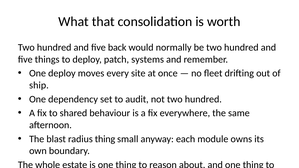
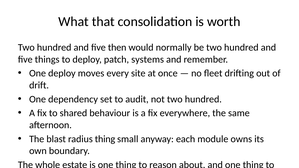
back: back -> then (117, 47)
ship: ship -> drift (39, 85)
